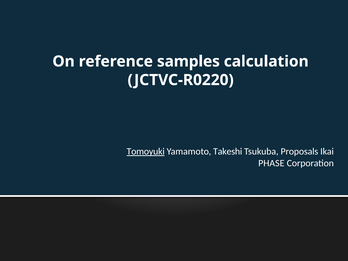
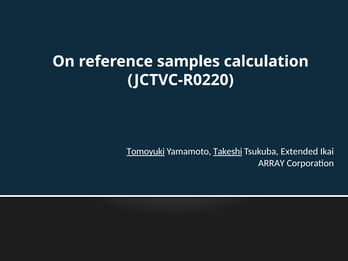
Takeshi underline: none -> present (228, 151)
Proposals: Proposals -> Extended (299, 151)
PHASE: PHASE -> ARRAY (271, 163)
